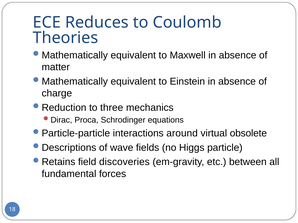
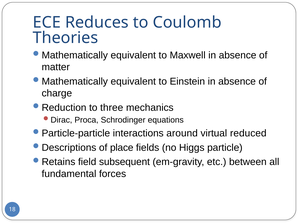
obsolete: obsolete -> reduced (248, 134)
wave: wave -> place (122, 148)
discoveries: discoveries -> subsequent (124, 162)
